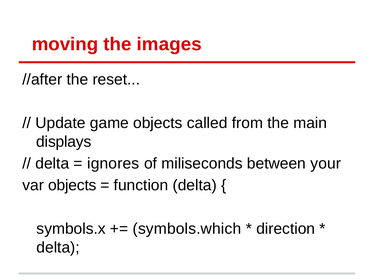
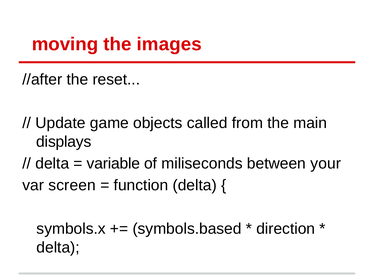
ignores: ignores -> variable (113, 164)
var objects: objects -> screen (72, 186)
symbols.which: symbols.which -> symbols.based (187, 229)
